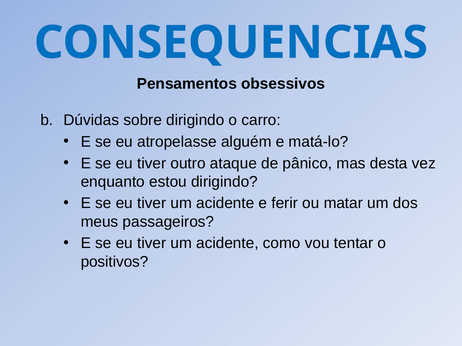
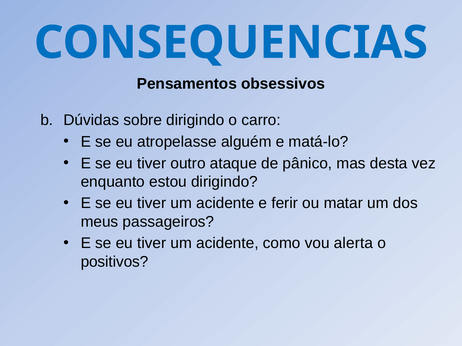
tentar: tentar -> alerta (354, 244)
